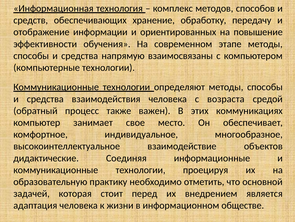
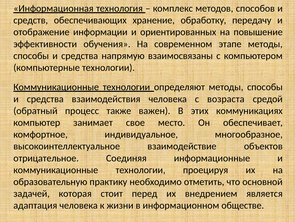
дидактические: дидактические -> отрицательное (46, 158)
